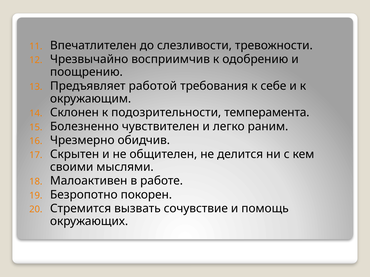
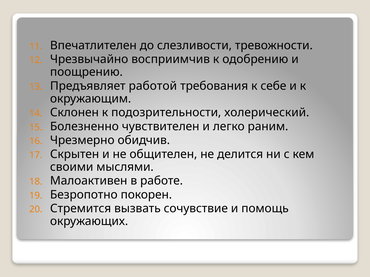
темперамента: темперамента -> холерический (267, 113)
